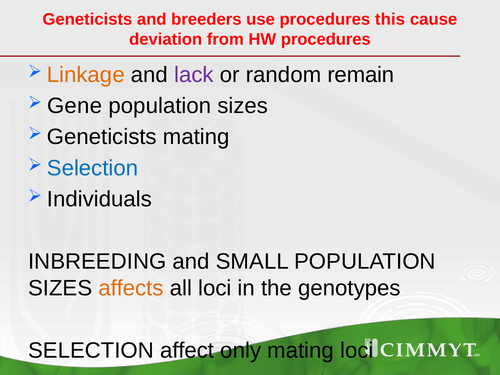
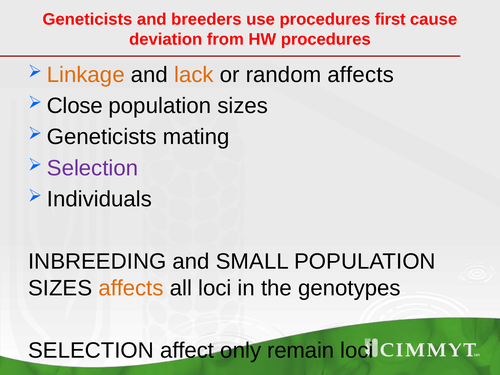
this: this -> first (390, 19)
lack colour: purple -> orange (194, 75)
random remain: remain -> affects (361, 75)
Gene: Gene -> Close (75, 106)
Selection colour: blue -> purple (93, 168)
only mating: mating -> remain (301, 350)
